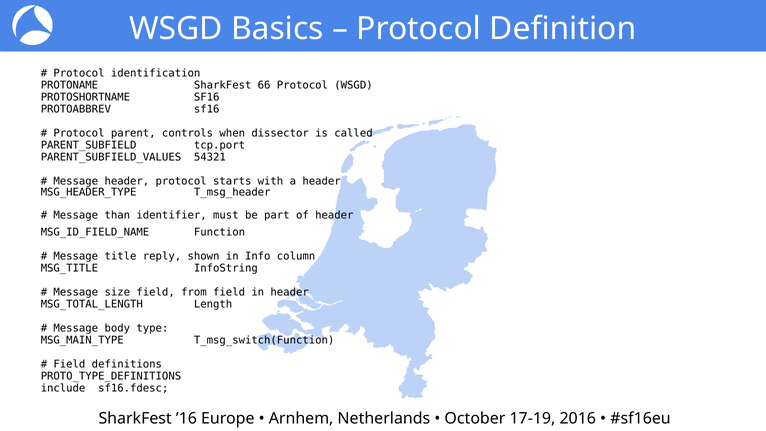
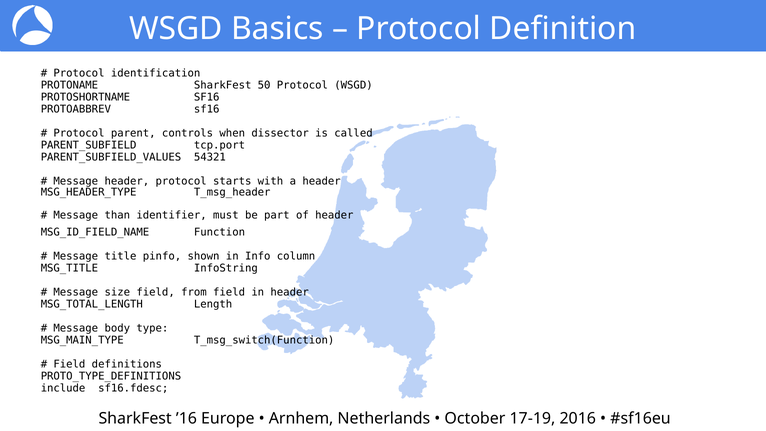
66: 66 -> 50 (264, 85)
reply: reply -> pinfo (162, 256)
